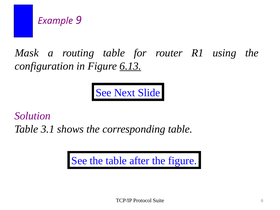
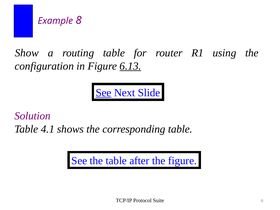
9: 9 -> 8 (79, 20)
Mask: Mask -> Show (27, 53)
See underline: none -> present (103, 93)
3.1: 3.1 -> 4.1 (48, 129)
